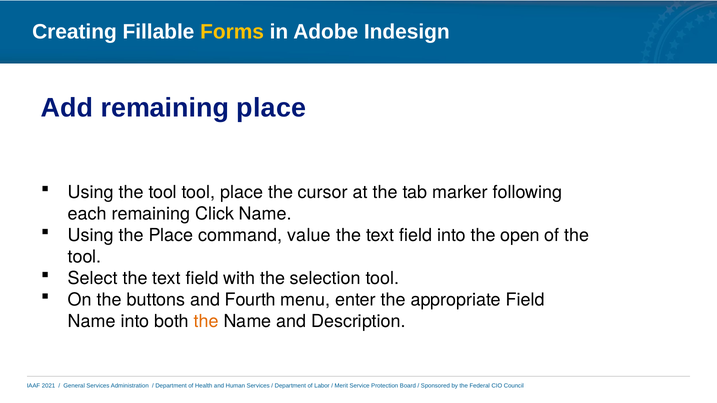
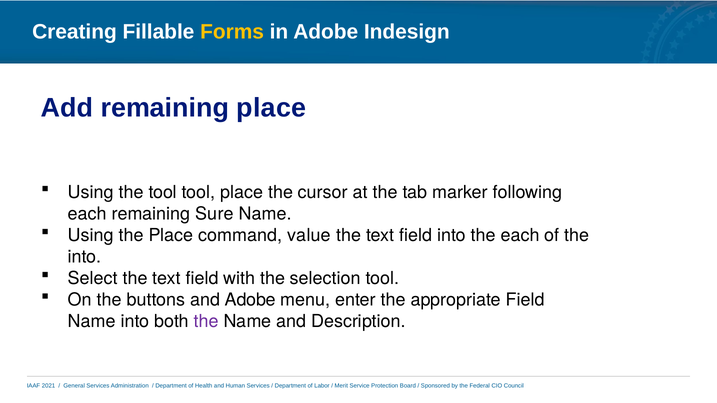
Click: Click -> Sure (215, 214)
the open: open -> each (520, 235)
tool: tool -> into (85, 257)
and Fourth: Fourth -> Adobe (250, 300)
the colour: orange -> purple (206, 322)
